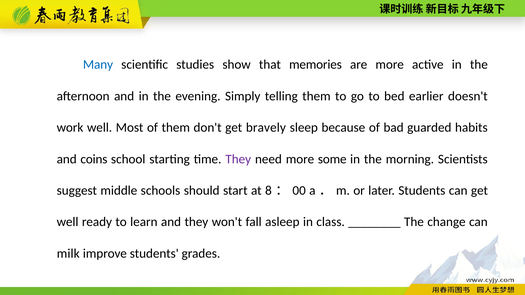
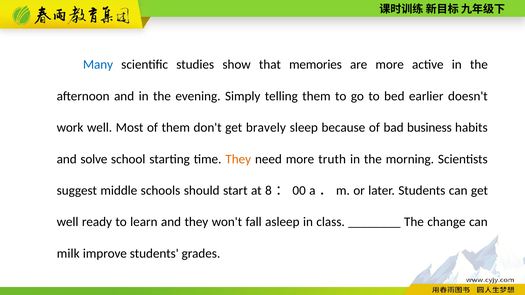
guarded: guarded -> business (429, 128)
coins: coins -> solve (94, 159)
They colour: purple -> orange (238, 159)
some: some -> truth (332, 159)
